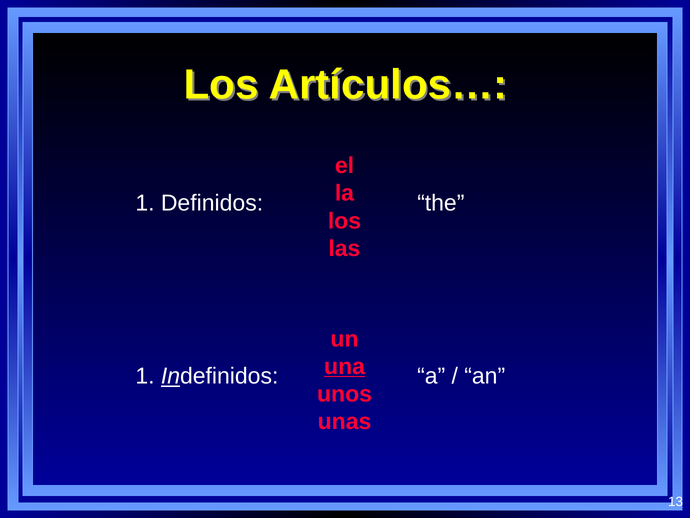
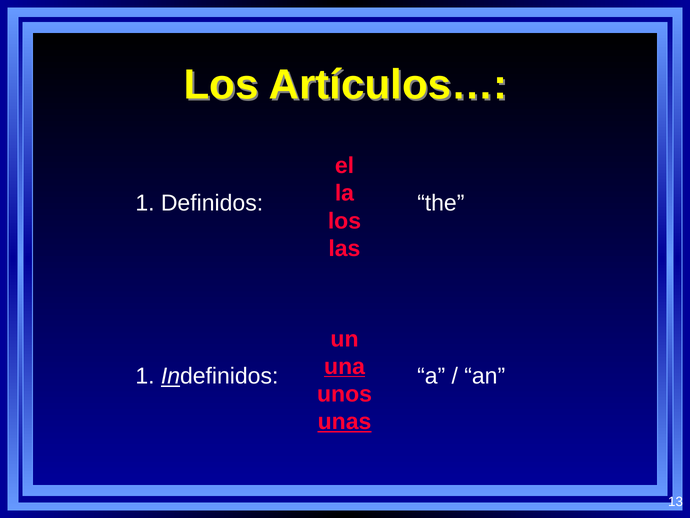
unas underline: none -> present (345, 421)
